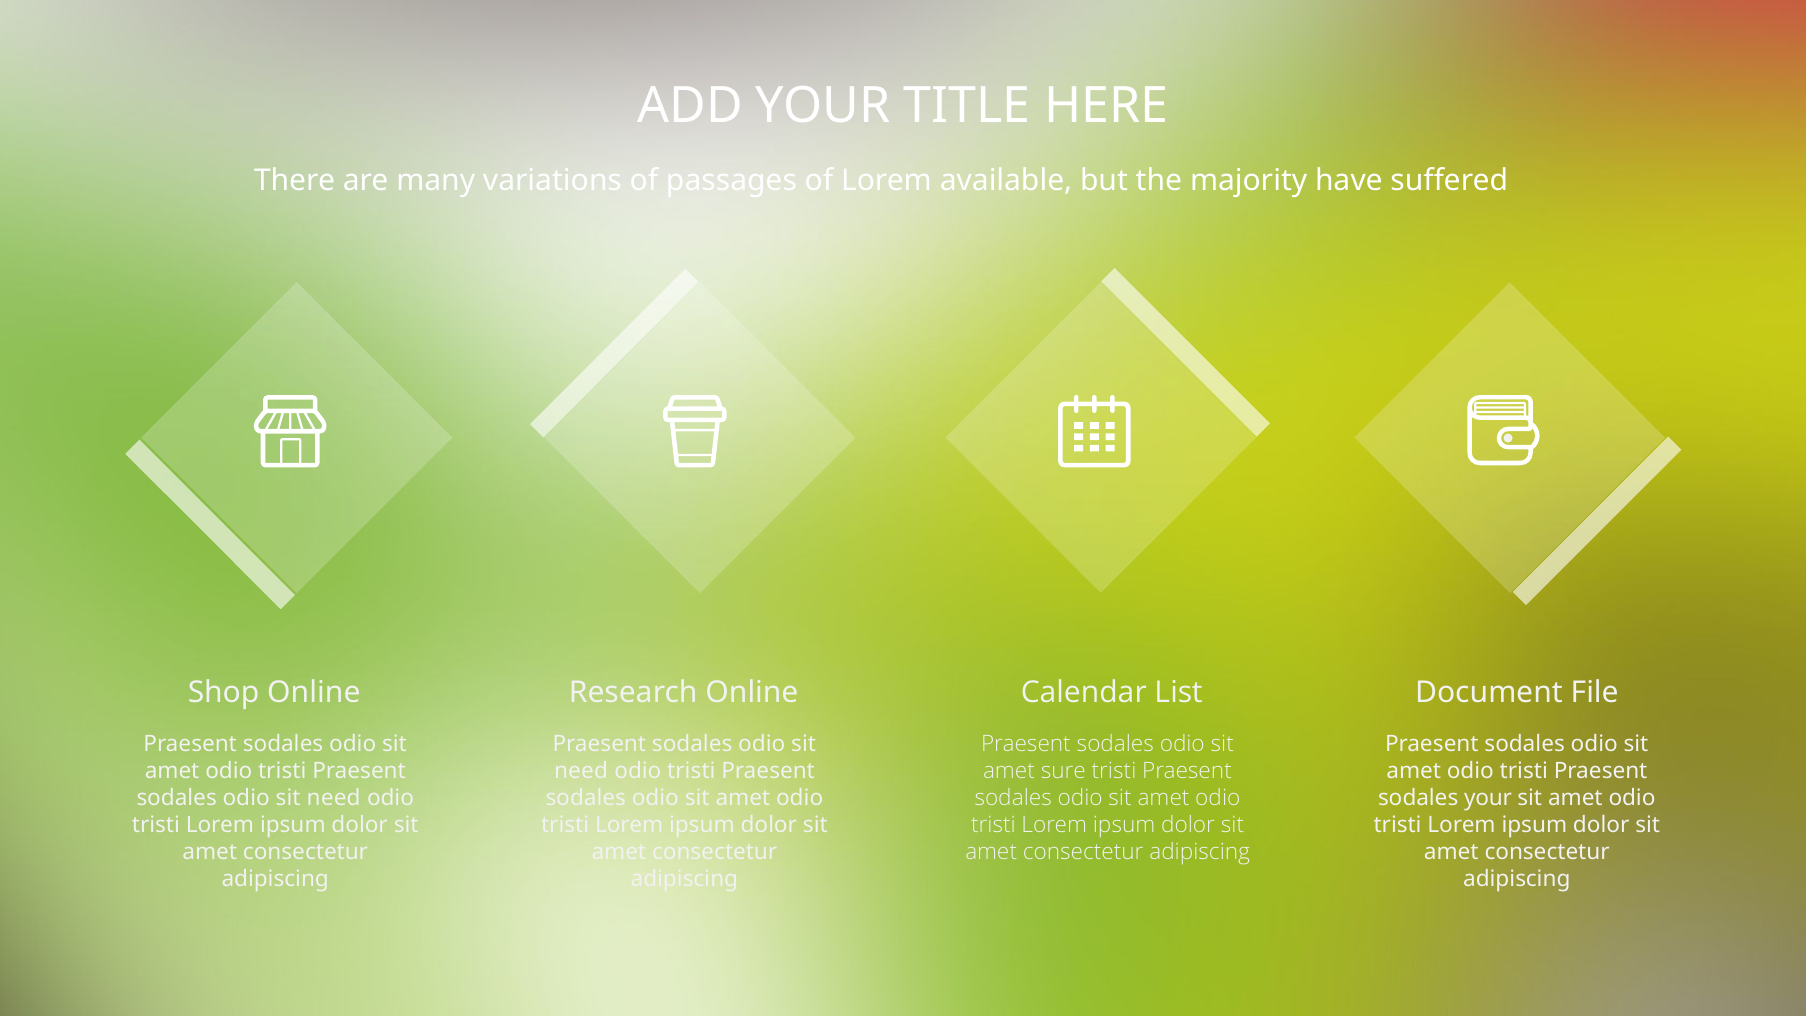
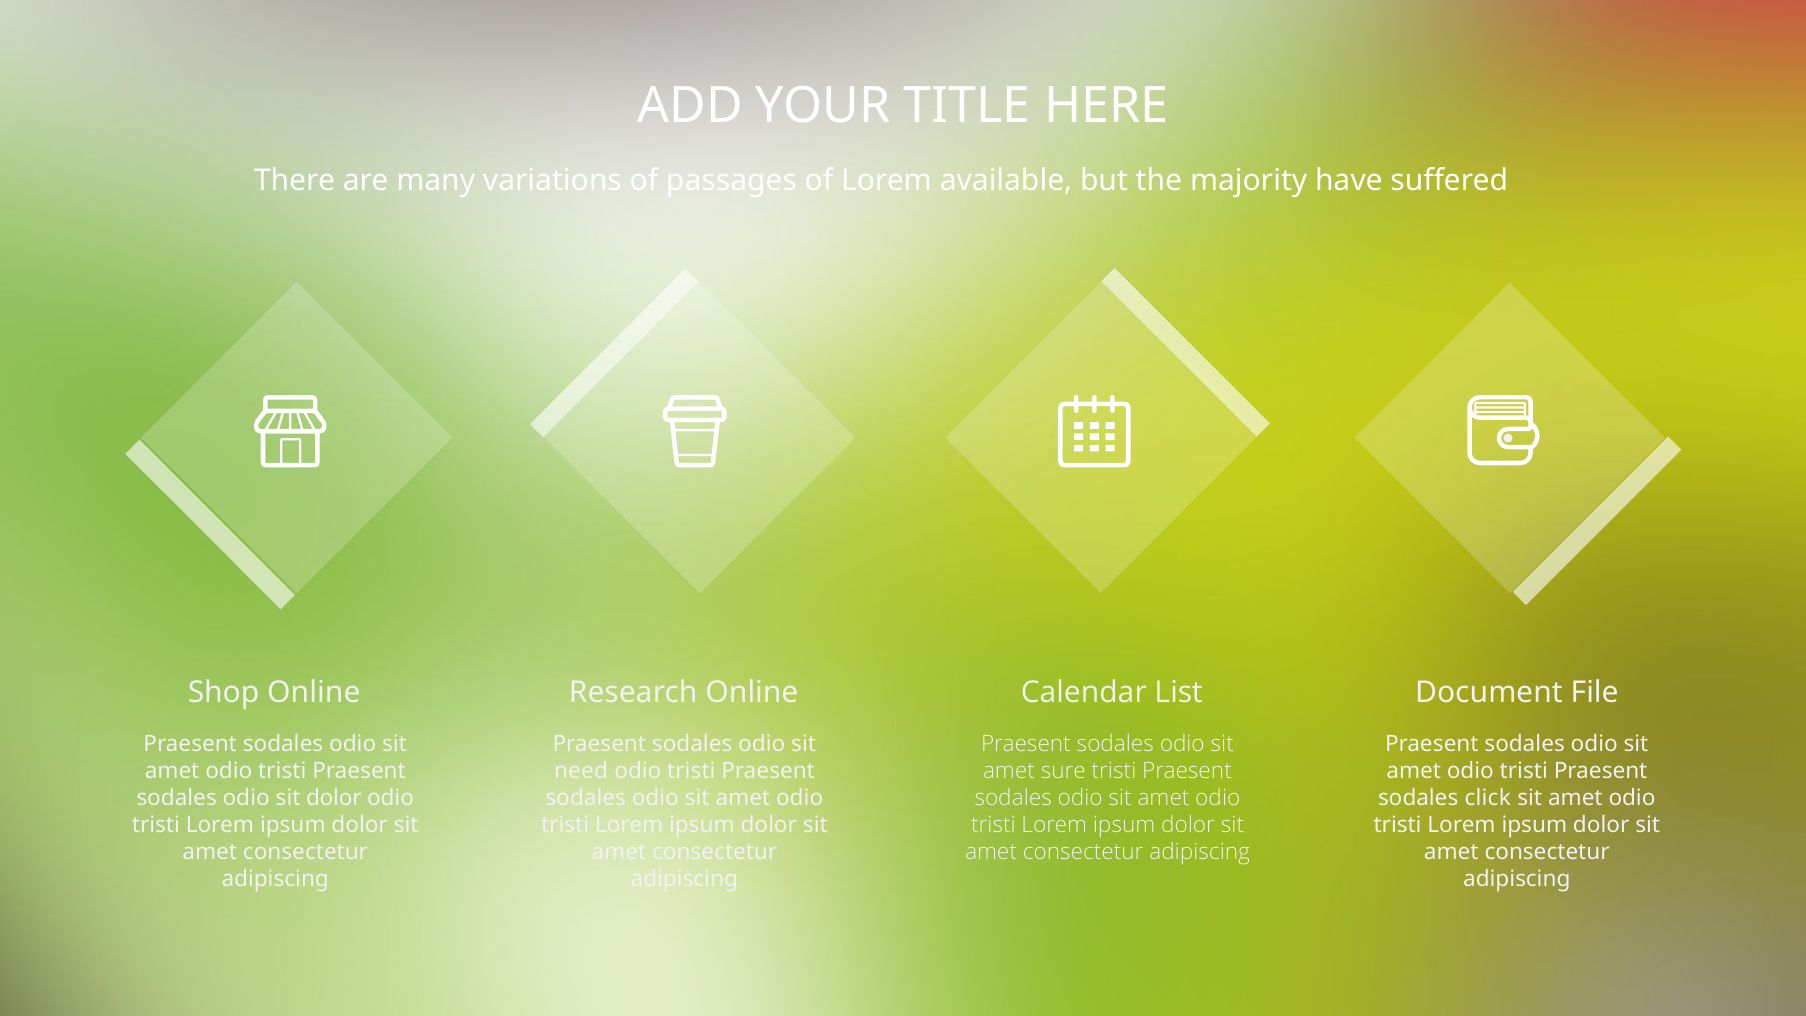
need: need -> dolor (334, 798)
sodales your: your -> click (1488, 798)
